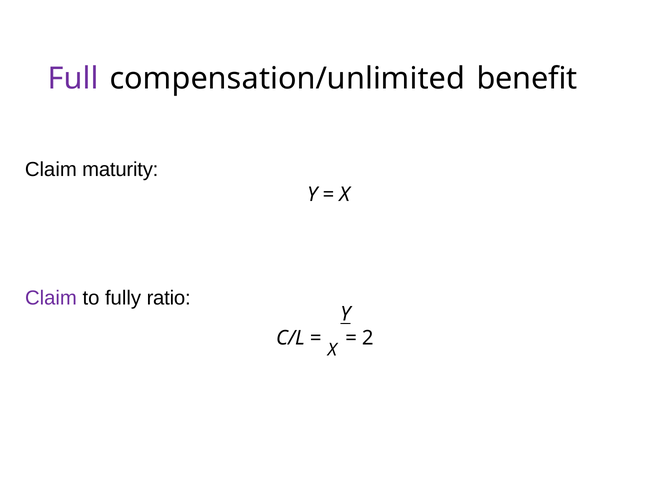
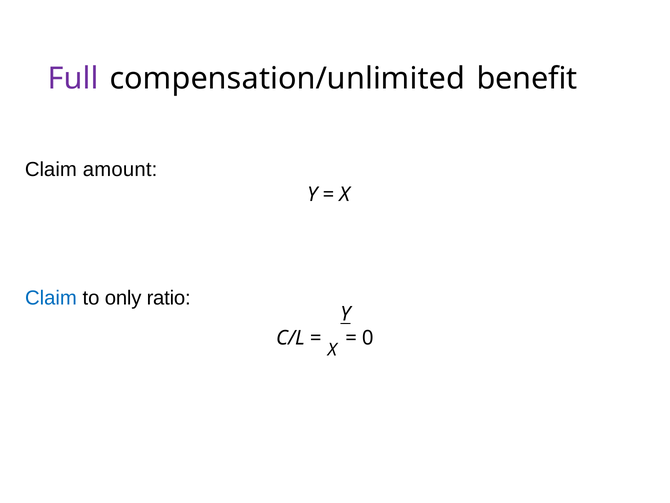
maturity: maturity -> amount (120, 170)
Claim colour: purple -> blue (51, 298)
fully: fully -> only (123, 298)
2: 2 -> 0 (368, 338)
